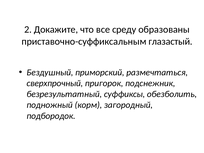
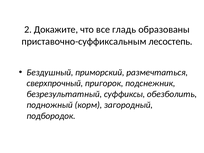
среду: среду -> гладь (124, 30)
глазастый: глазастый -> лесостепь (171, 41)
